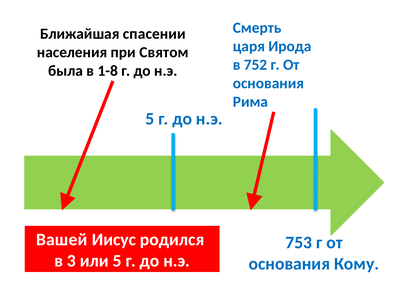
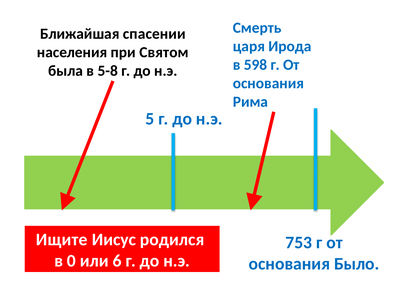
752: 752 -> 598 (256, 65)
1-8: 1-8 -> 5-8 (108, 71)
Вашей: Вашей -> Ищите (62, 240)
3: 3 -> 0 (71, 261)
или 5: 5 -> 6 (117, 261)
Кому: Кому -> Было (357, 264)
